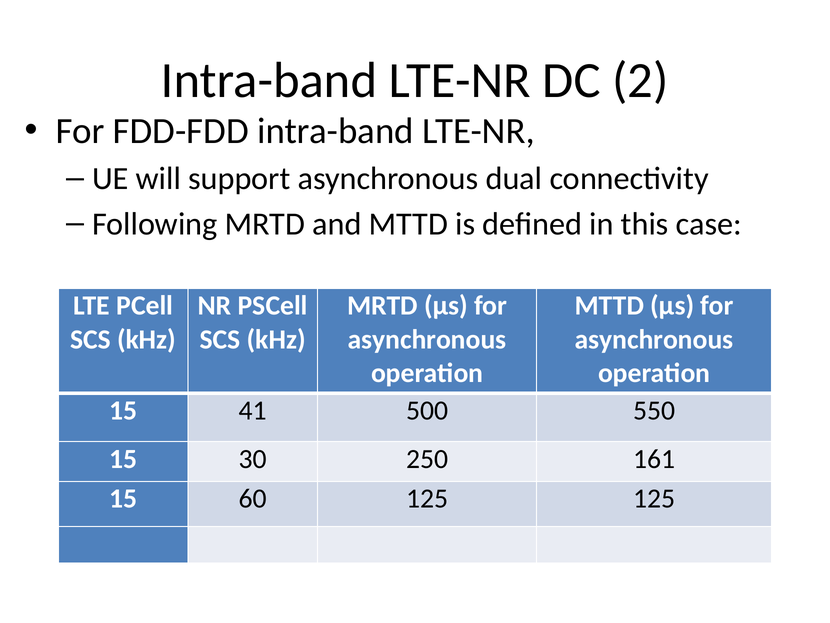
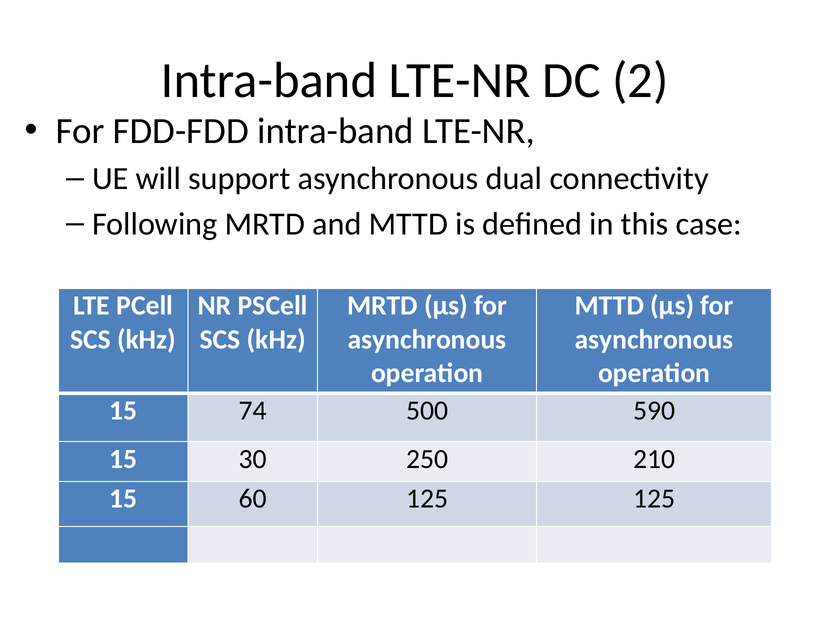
41: 41 -> 74 (253, 410)
550: 550 -> 590 (654, 410)
161: 161 -> 210 (654, 459)
